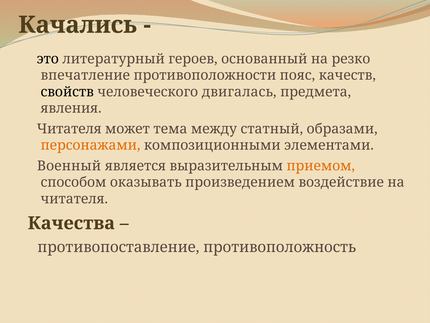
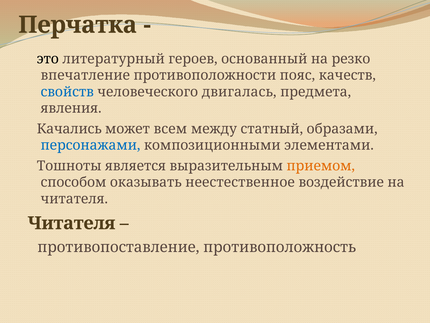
Качались: Качались -> Перчатка (78, 25)
свойств colour: black -> blue (67, 92)
Читателя: Читателя -> Качались (69, 129)
тема: тема -> всем (170, 129)
персонажами colour: orange -> blue (91, 145)
Военный: Военный -> Тошноты (69, 166)
произведением: произведением -> неестественное (240, 182)
Качества: Качества -> Читателя (71, 223)
